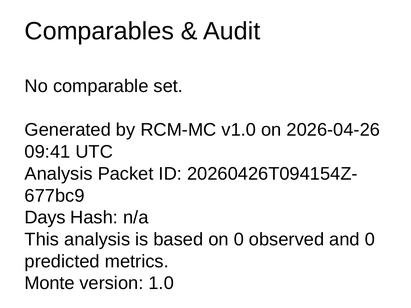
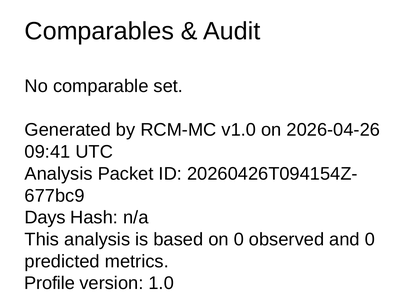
Monte: Monte -> Profile (50, 284)
